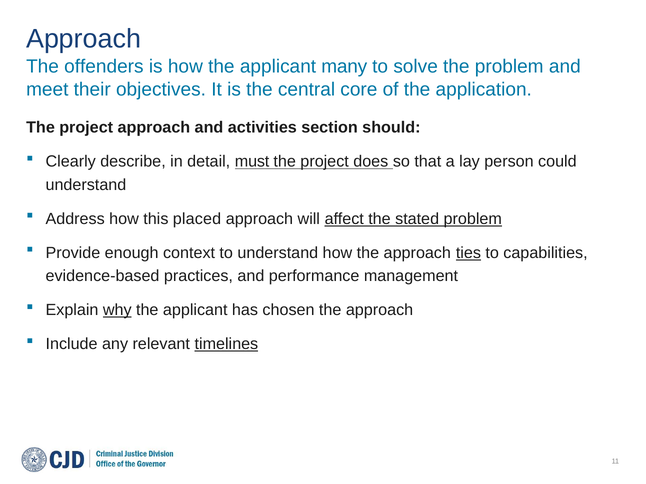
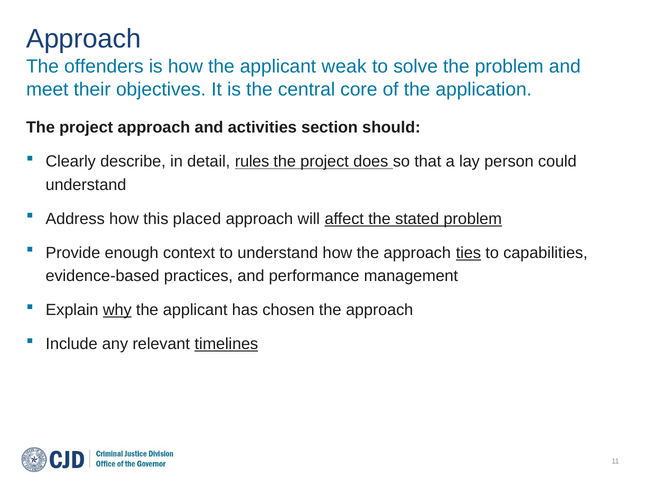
many: many -> weak (344, 67)
must: must -> rules (252, 162)
